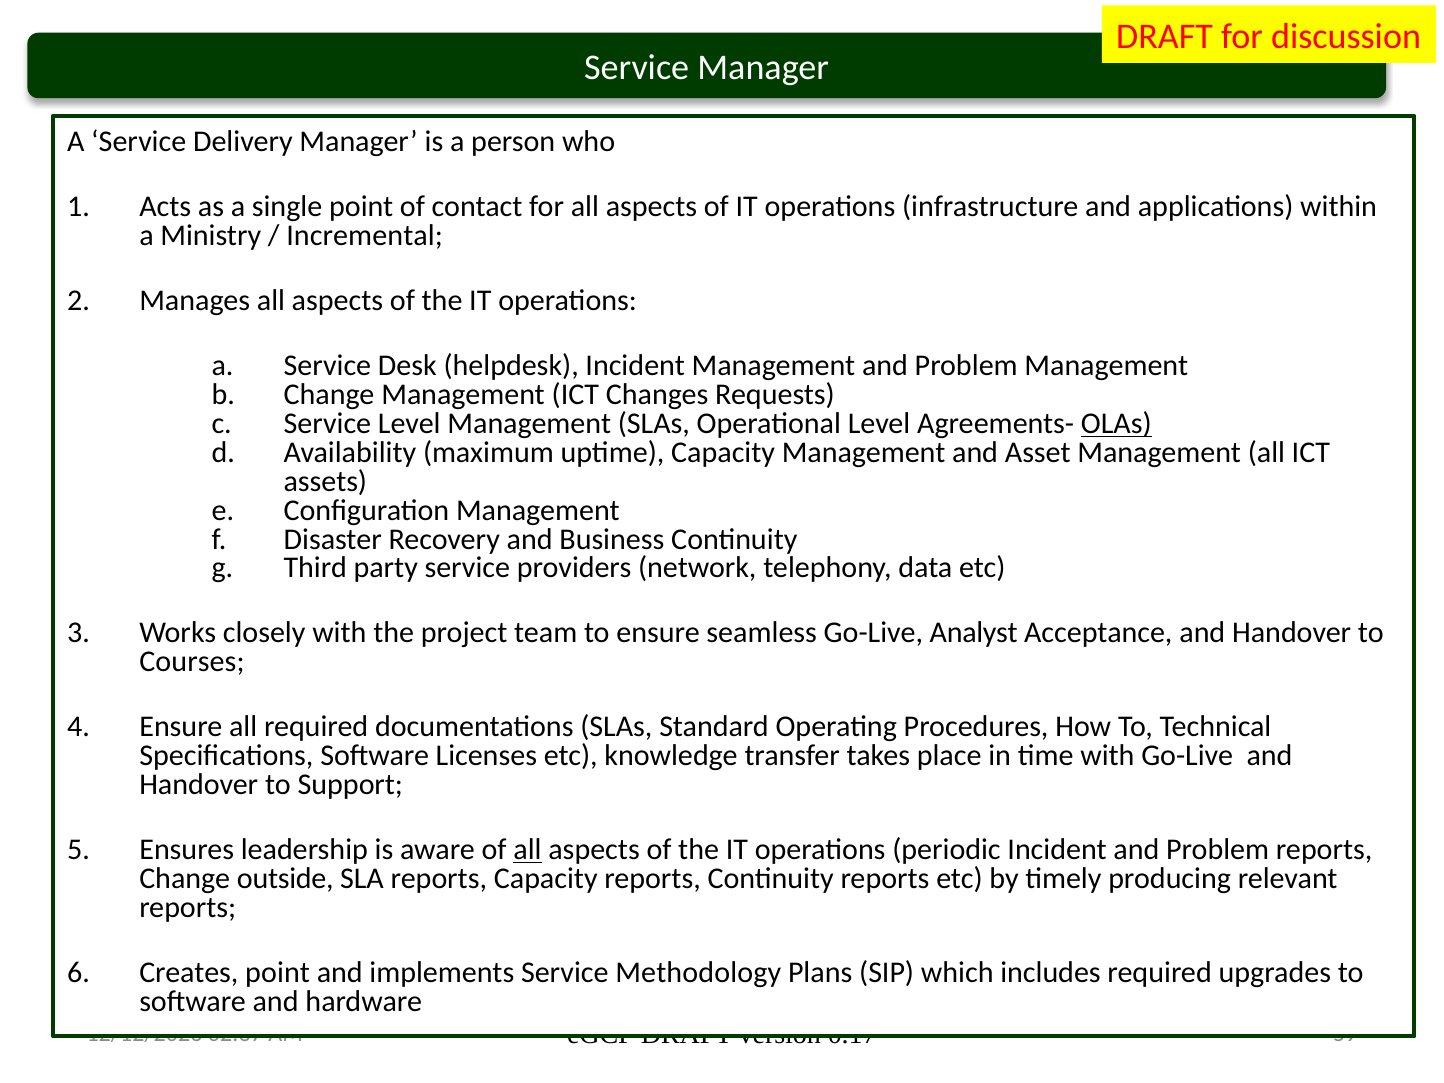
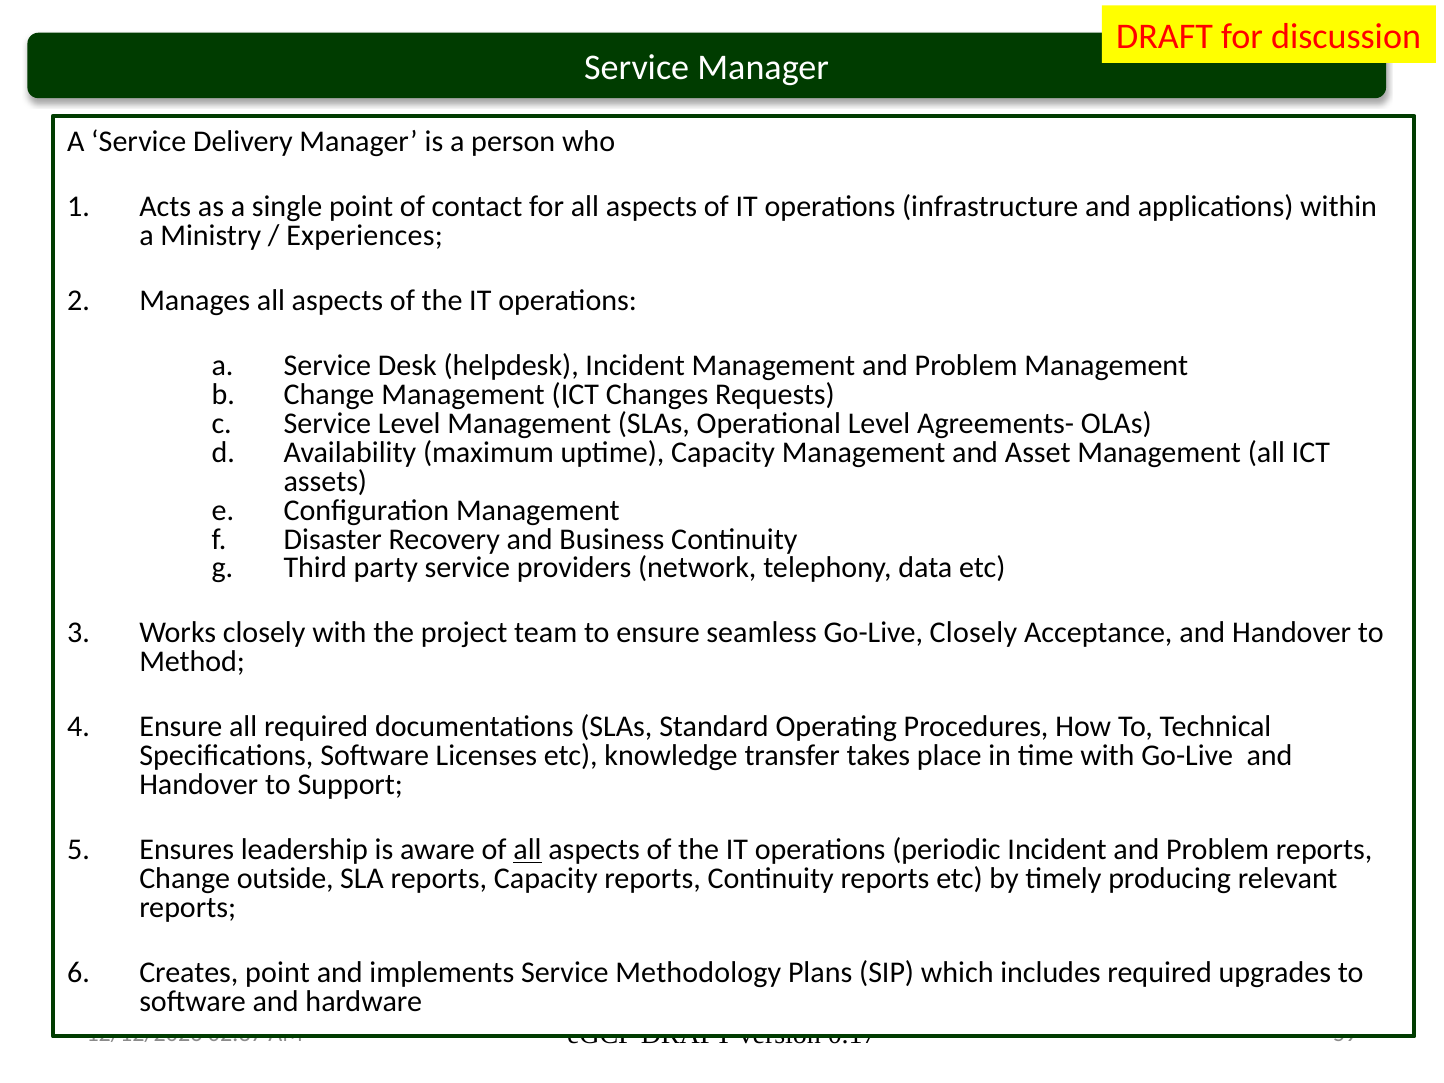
Incremental: Incremental -> Experiences (365, 236)
OLAs underline: present -> none (1116, 424)
Go-Live Analyst: Analyst -> Closely (973, 633)
Courses: Courses -> Method (192, 662)
